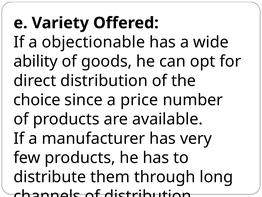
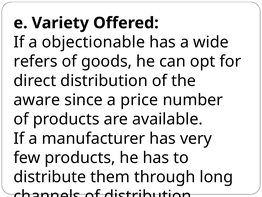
ability: ability -> refers (36, 61)
choice: choice -> aware (37, 100)
